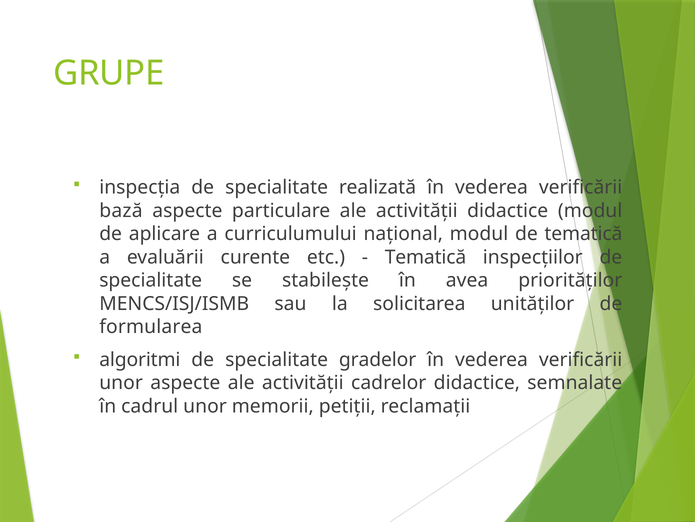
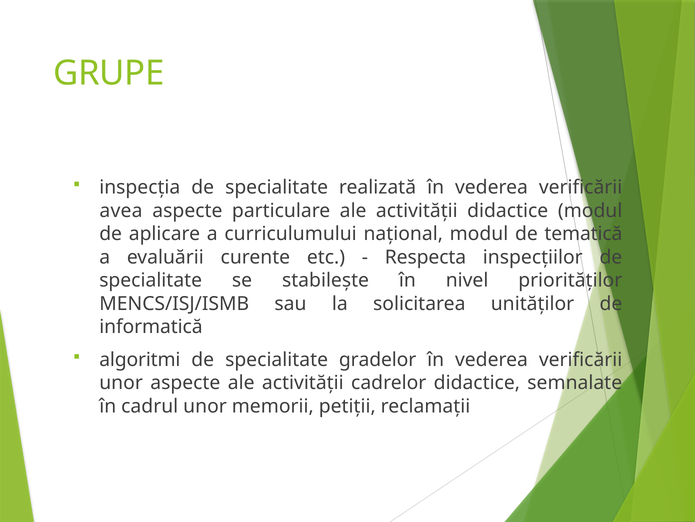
bază: bază -> avea (121, 210)
Tematică: Tematică -> Respecta (425, 257)
avea: avea -> nivel (467, 280)
formularea: formularea -> informatică (151, 326)
